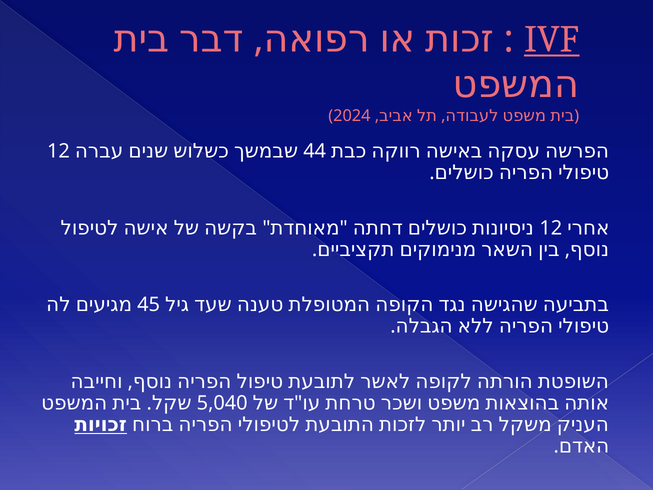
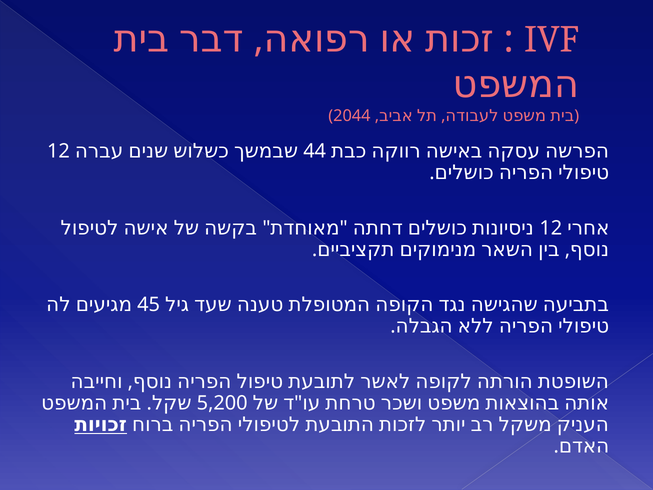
IVF underline: present -> none (552, 39)
2024: 2024 -> 2044 (352, 116)
5,040: 5,040 -> 5,200 (222, 403)
